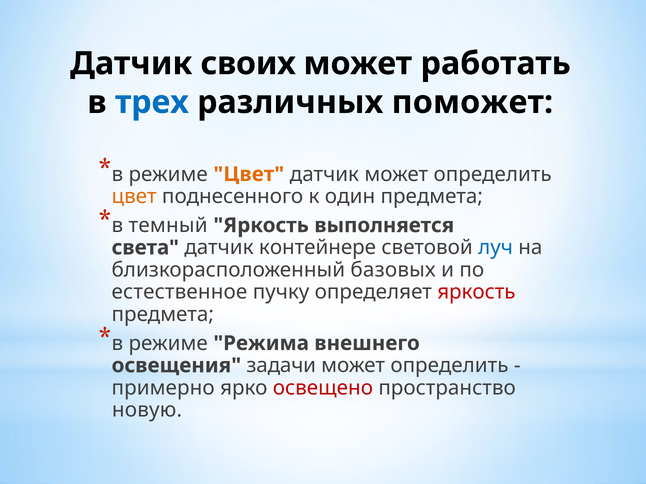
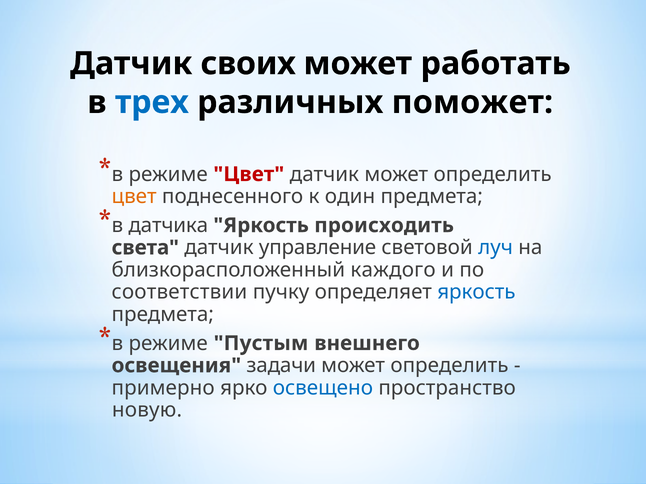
Цвет colour: orange -> red (249, 174)
темный: темный -> датчика (168, 226)
выполняется: выполняется -> происходить (384, 226)
контейнере: контейнере -> управление (318, 248)
базовых: базовых -> каждого (393, 270)
естественное: естественное -> соответствии (179, 292)
яркость colour: red -> blue (476, 292)
Режима: Режима -> Пустым (261, 344)
освещено colour: red -> blue (323, 388)
